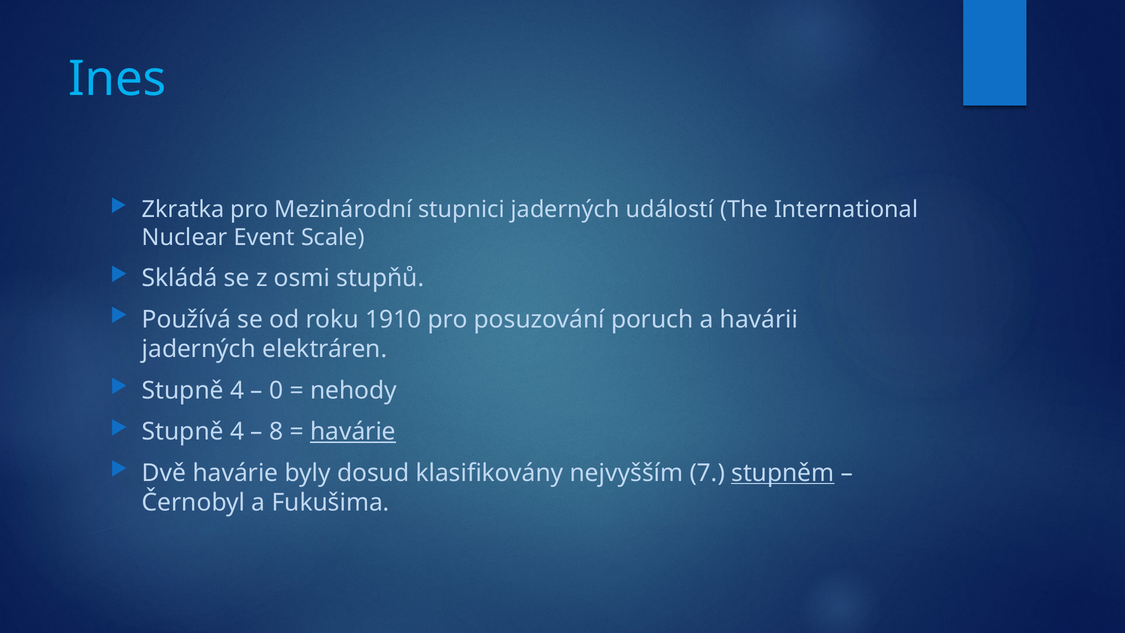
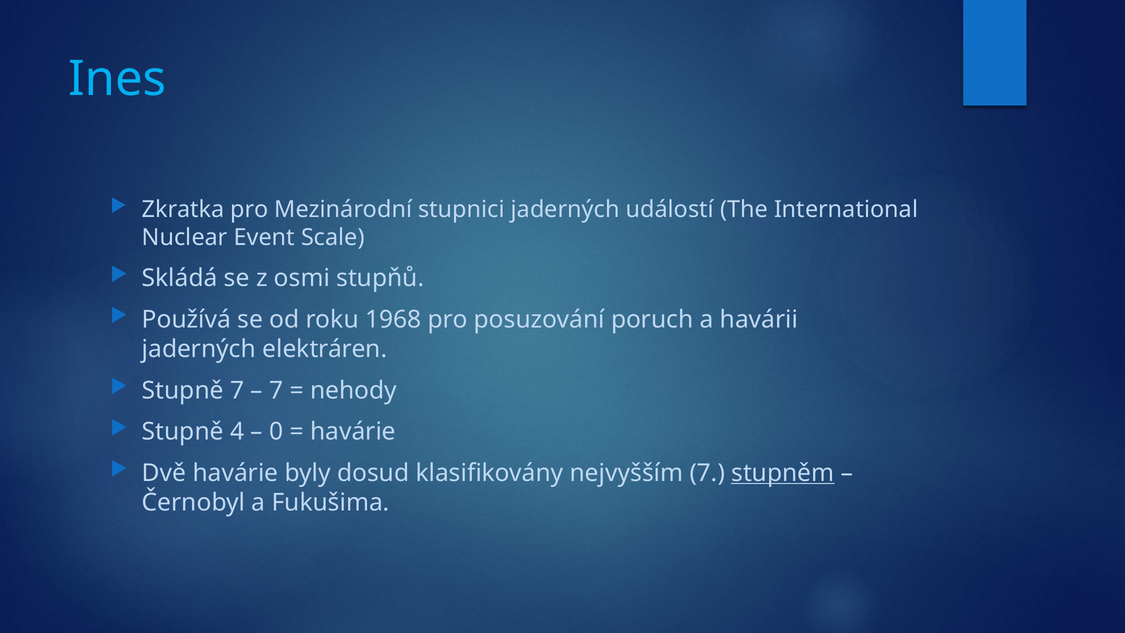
1910: 1910 -> 1968 (393, 319)
4: 4 -> 7 (237, 390)
0: 0 -> 7 (276, 390)
8: 8 -> 0 (276, 432)
havárie underline: present -> none (353, 432)
